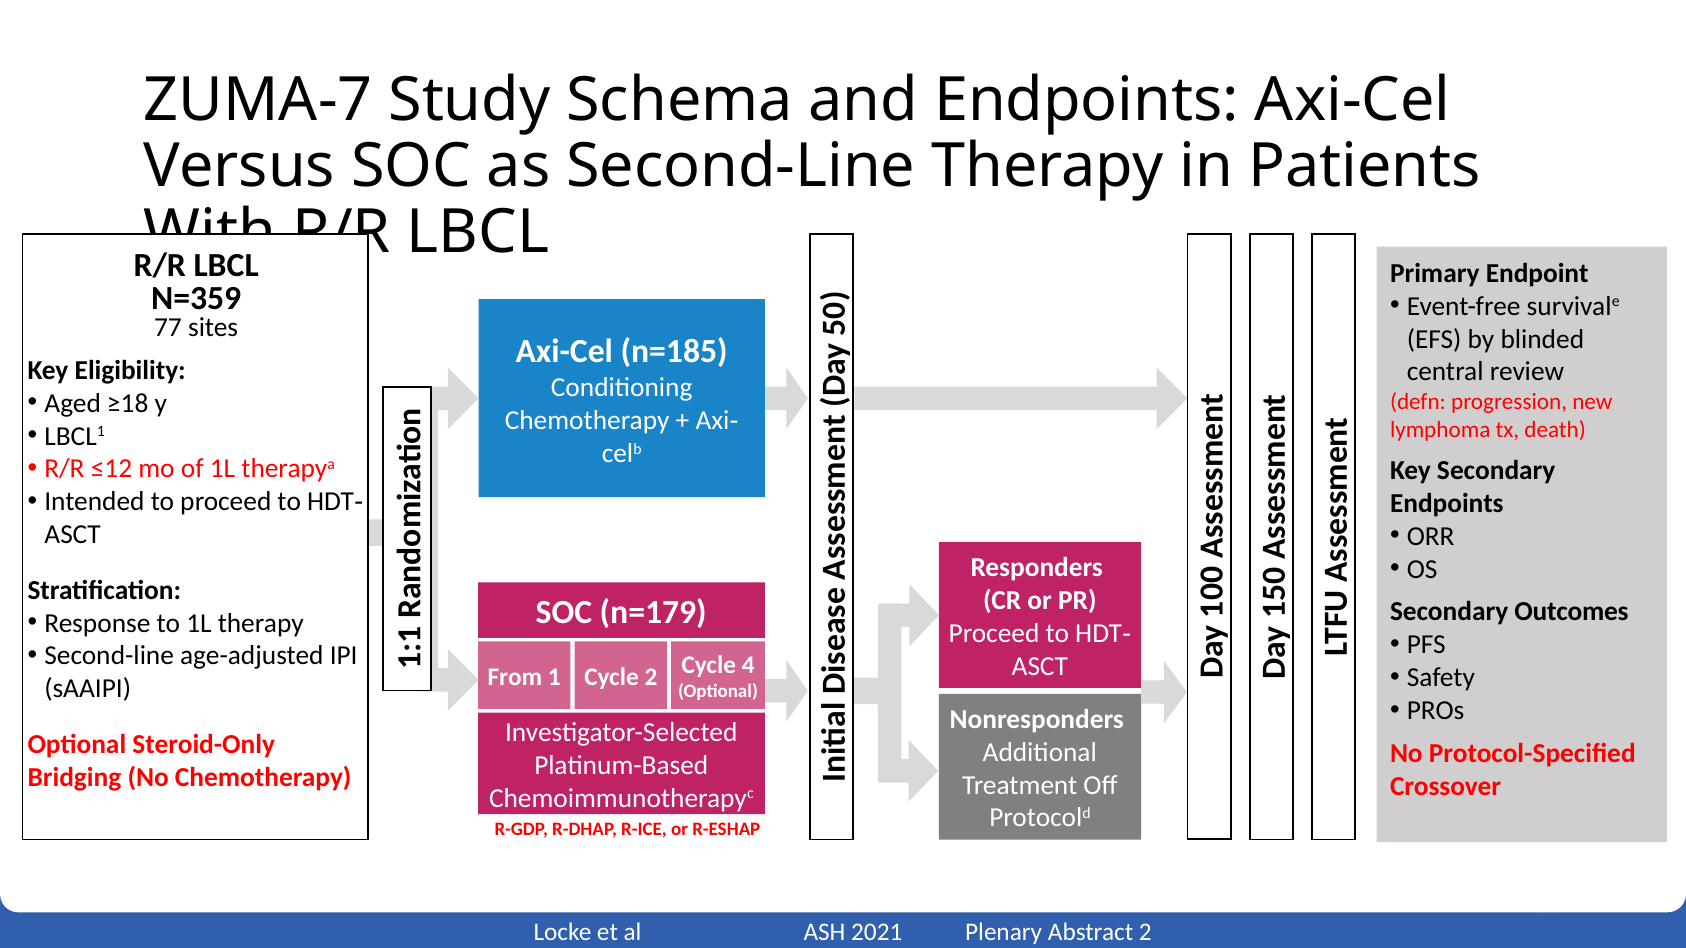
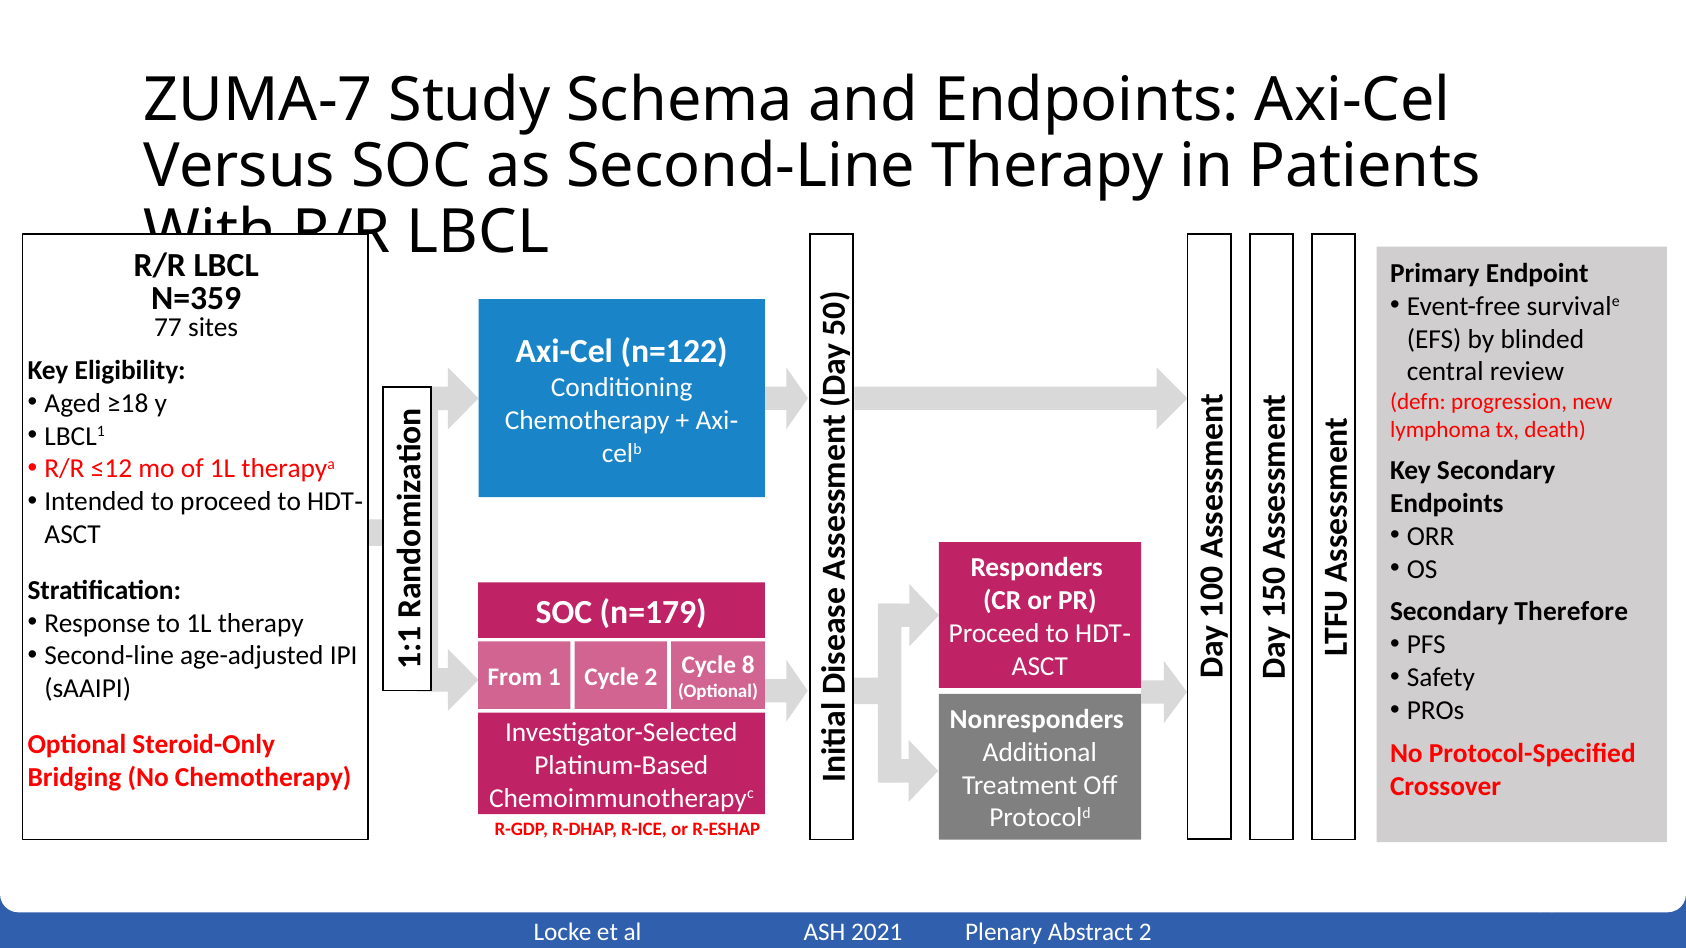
n=185: n=185 -> n=122 (674, 351)
Outcomes: Outcomes -> Therefore (1571, 612)
4: 4 -> 8 (748, 666)
